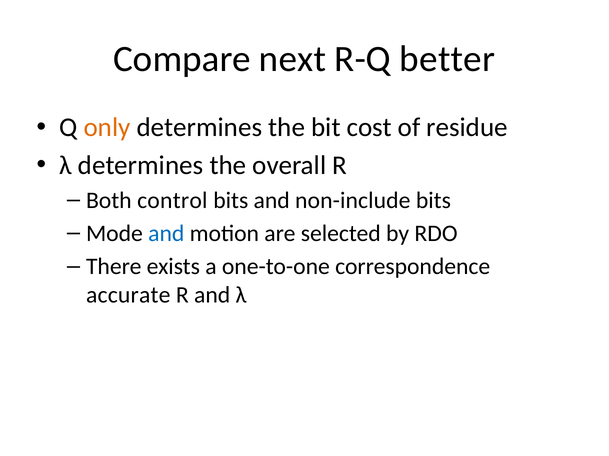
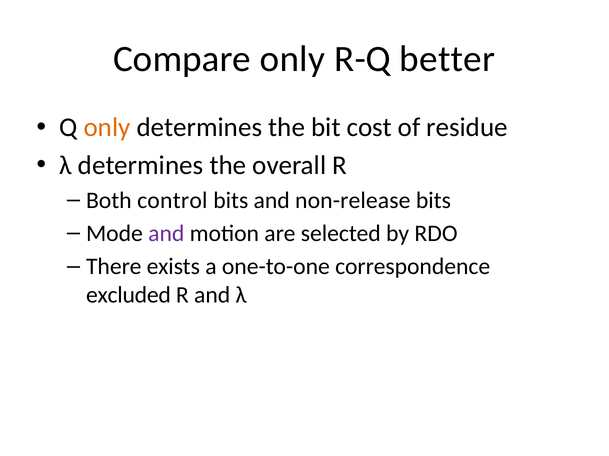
Compare next: next -> only (292, 59)
non-include: non-include -> non-release (353, 201)
and colour: blue -> purple (166, 234)
accurate: accurate -> excluded (128, 295)
